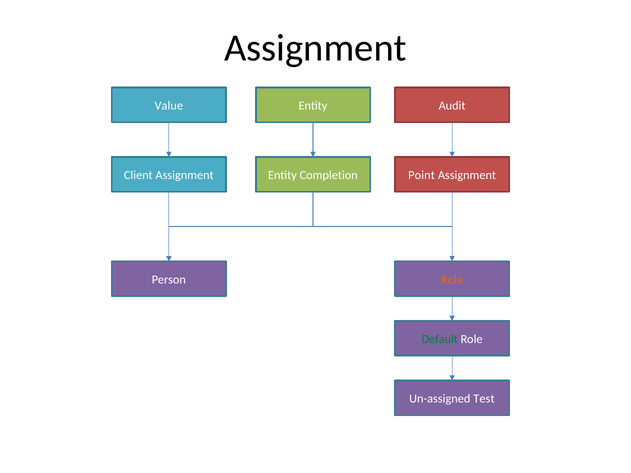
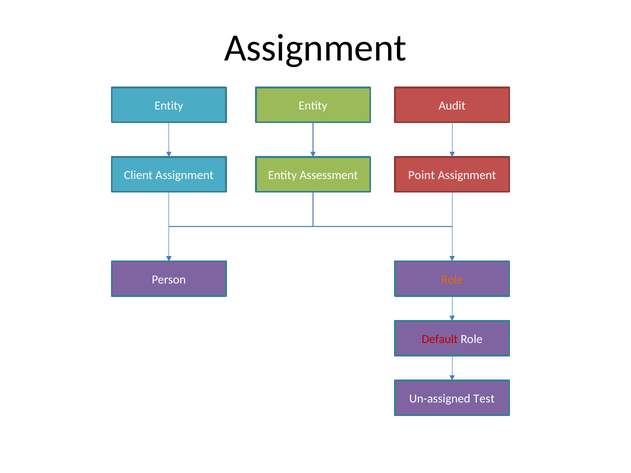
Value: Value -> Entity (169, 106)
Completion: Completion -> Assessment (329, 175)
Default colour: green -> red (440, 339)
